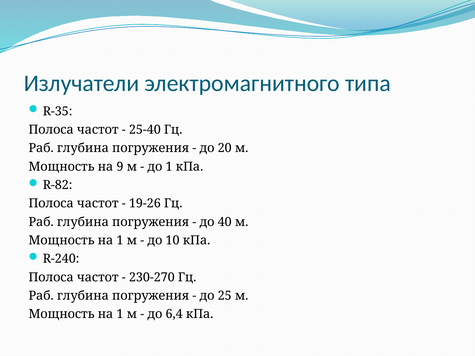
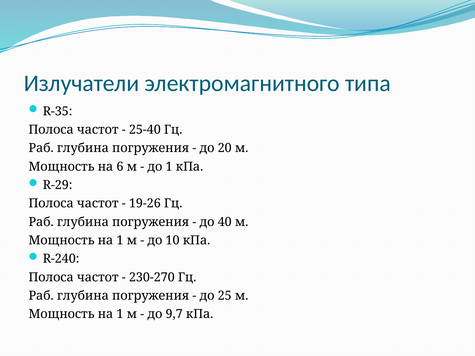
9: 9 -> 6 (120, 167)
R-82: R-82 -> R-29 (58, 185)
6,4: 6,4 -> 9,7 (174, 314)
